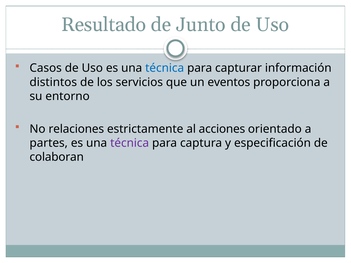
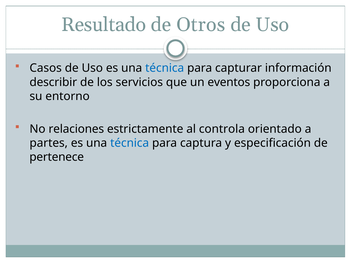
Junto: Junto -> Otros (201, 25)
distintos: distintos -> describir (53, 82)
acciones: acciones -> controla (222, 129)
técnica colour: purple -> blue (130, 143)
colaboran: colaboran -> pertenece (57, 157)
